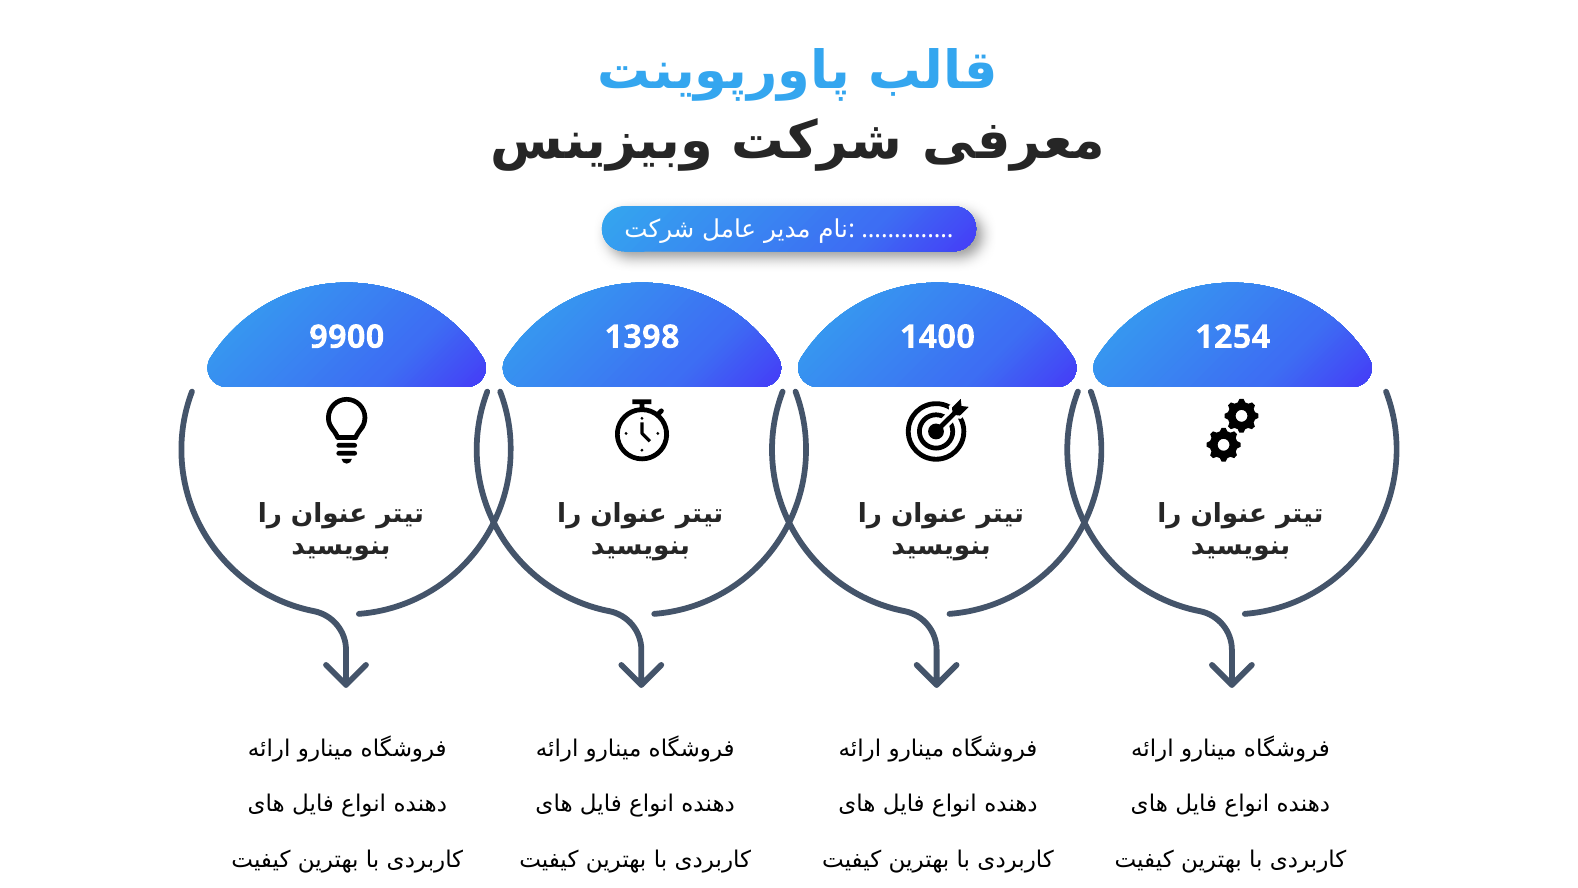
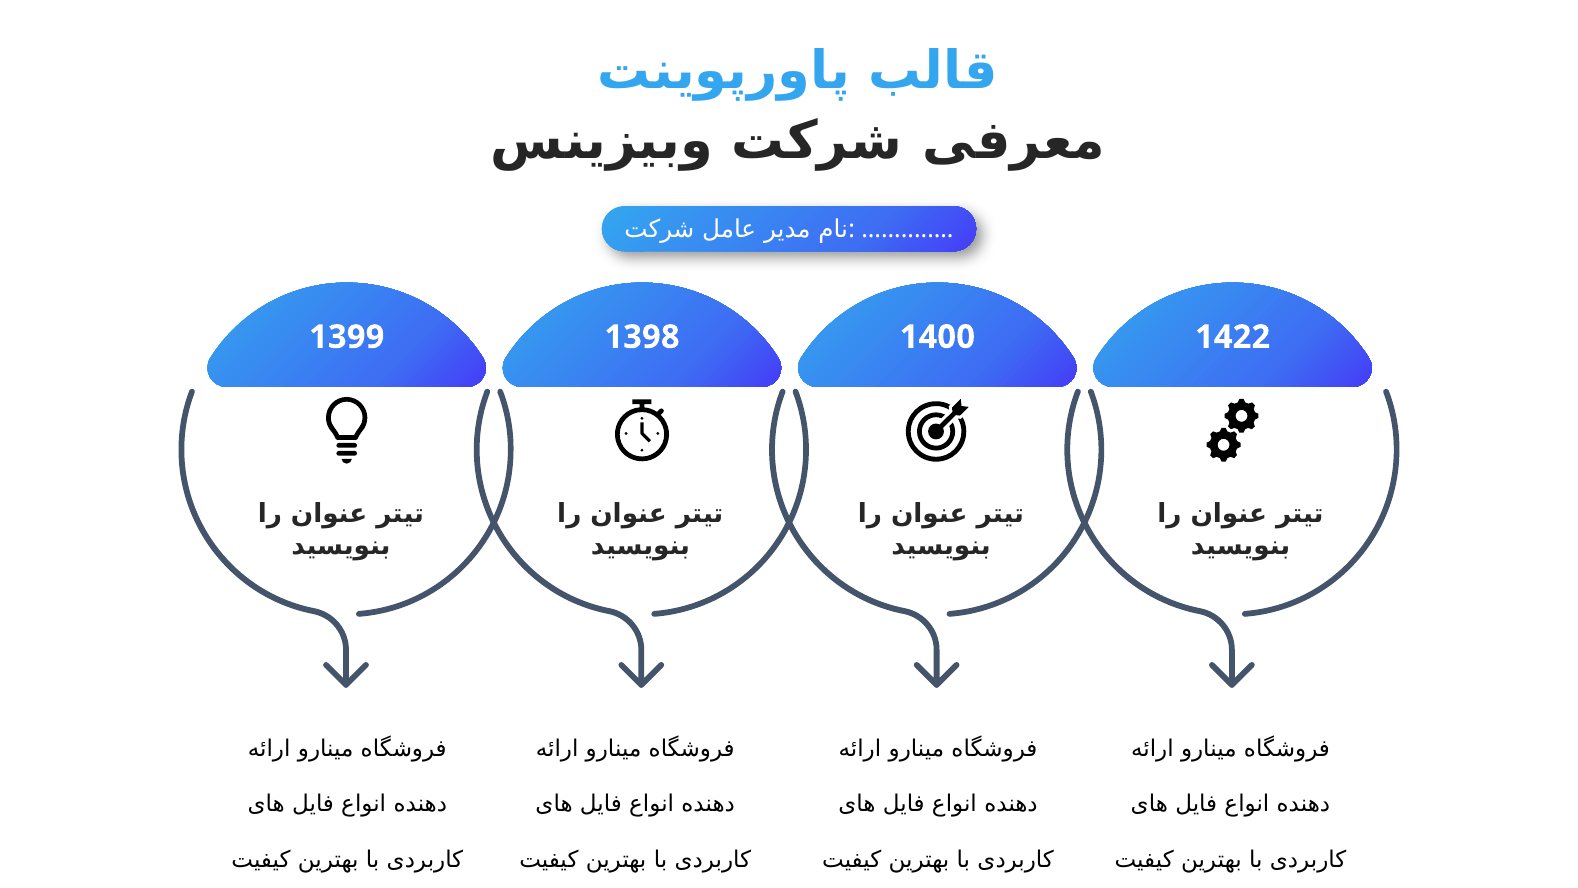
9900: 9900 -> 1399 (347, 337)
1254: 1254 -> 1422 (1233, 337)
